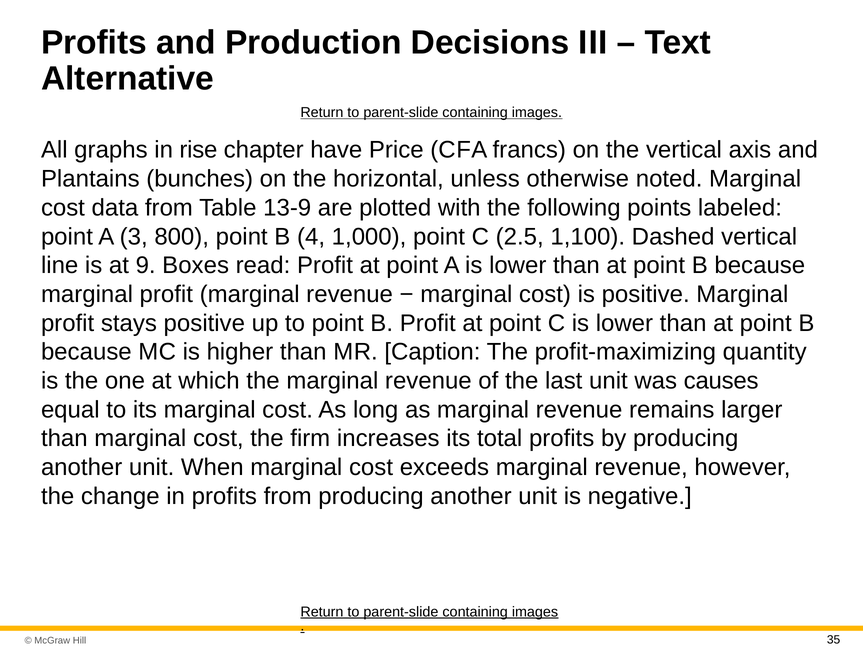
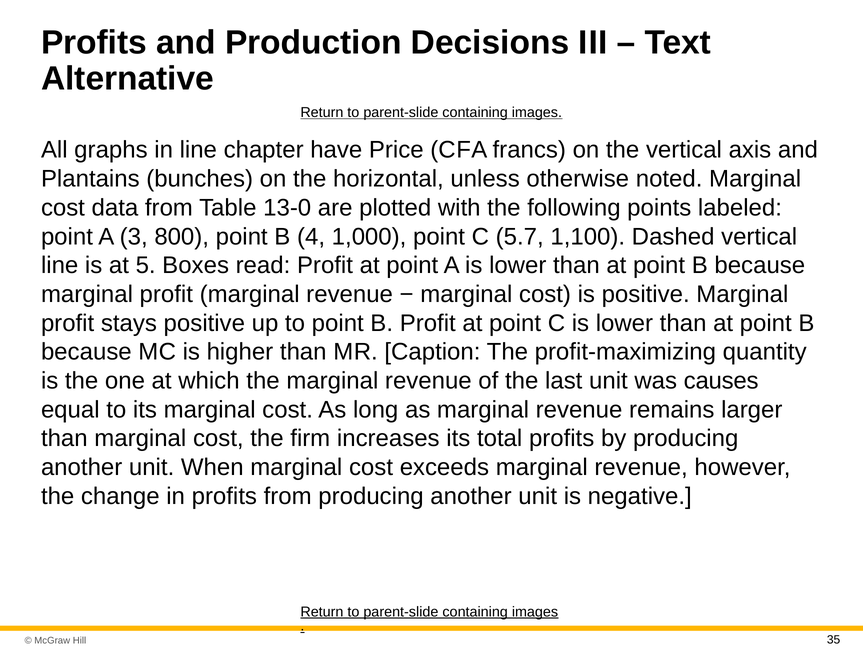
in rise: rise -> line (198, 150)
13-9: 13-9 -> 13-0 (287, 207)
2.5: 2.5 -> 5.7 (520, 236)
9: 9 -> 5 (146, 265)
